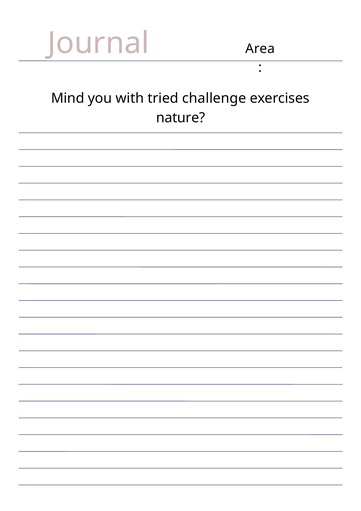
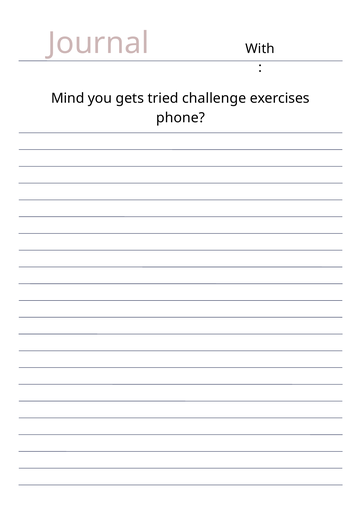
Area: Area -> With (260, 49)
with: with -> gets (130, 98)
nature: nature -> phone (180, 118)
